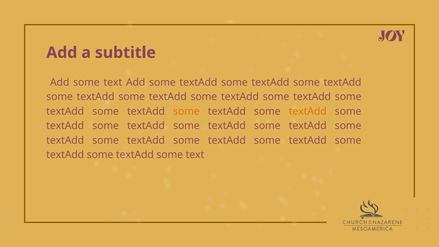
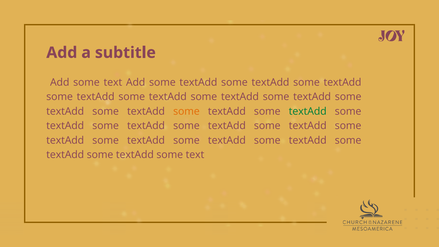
textAdd colour: orange -> green (308, 111)
